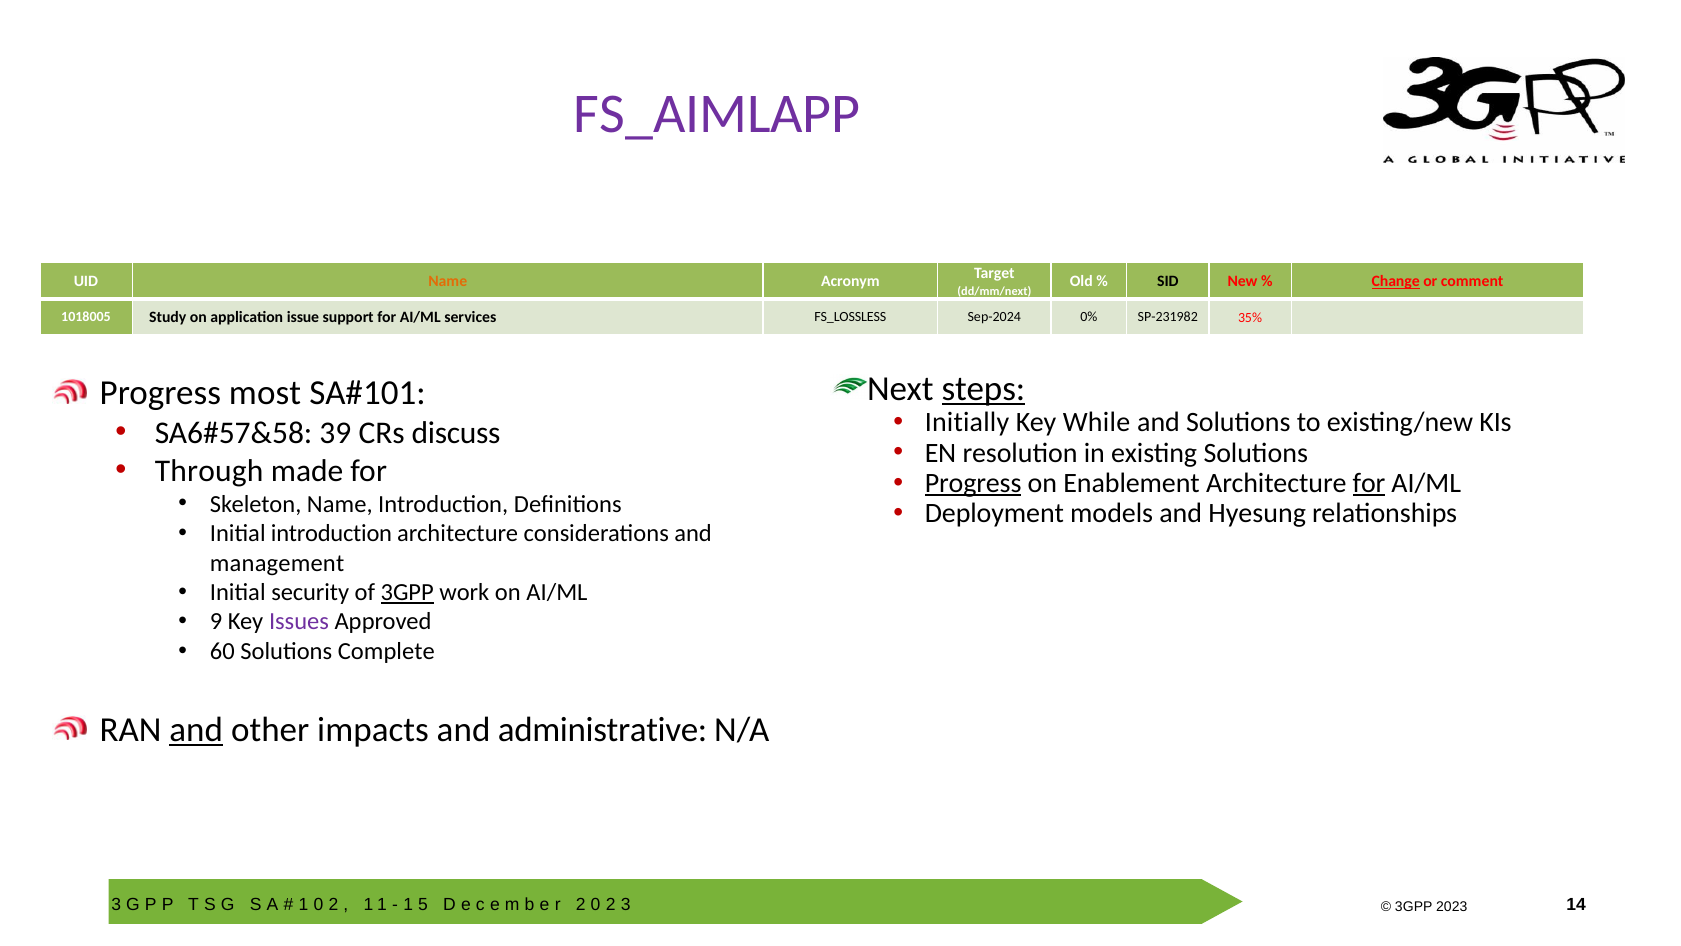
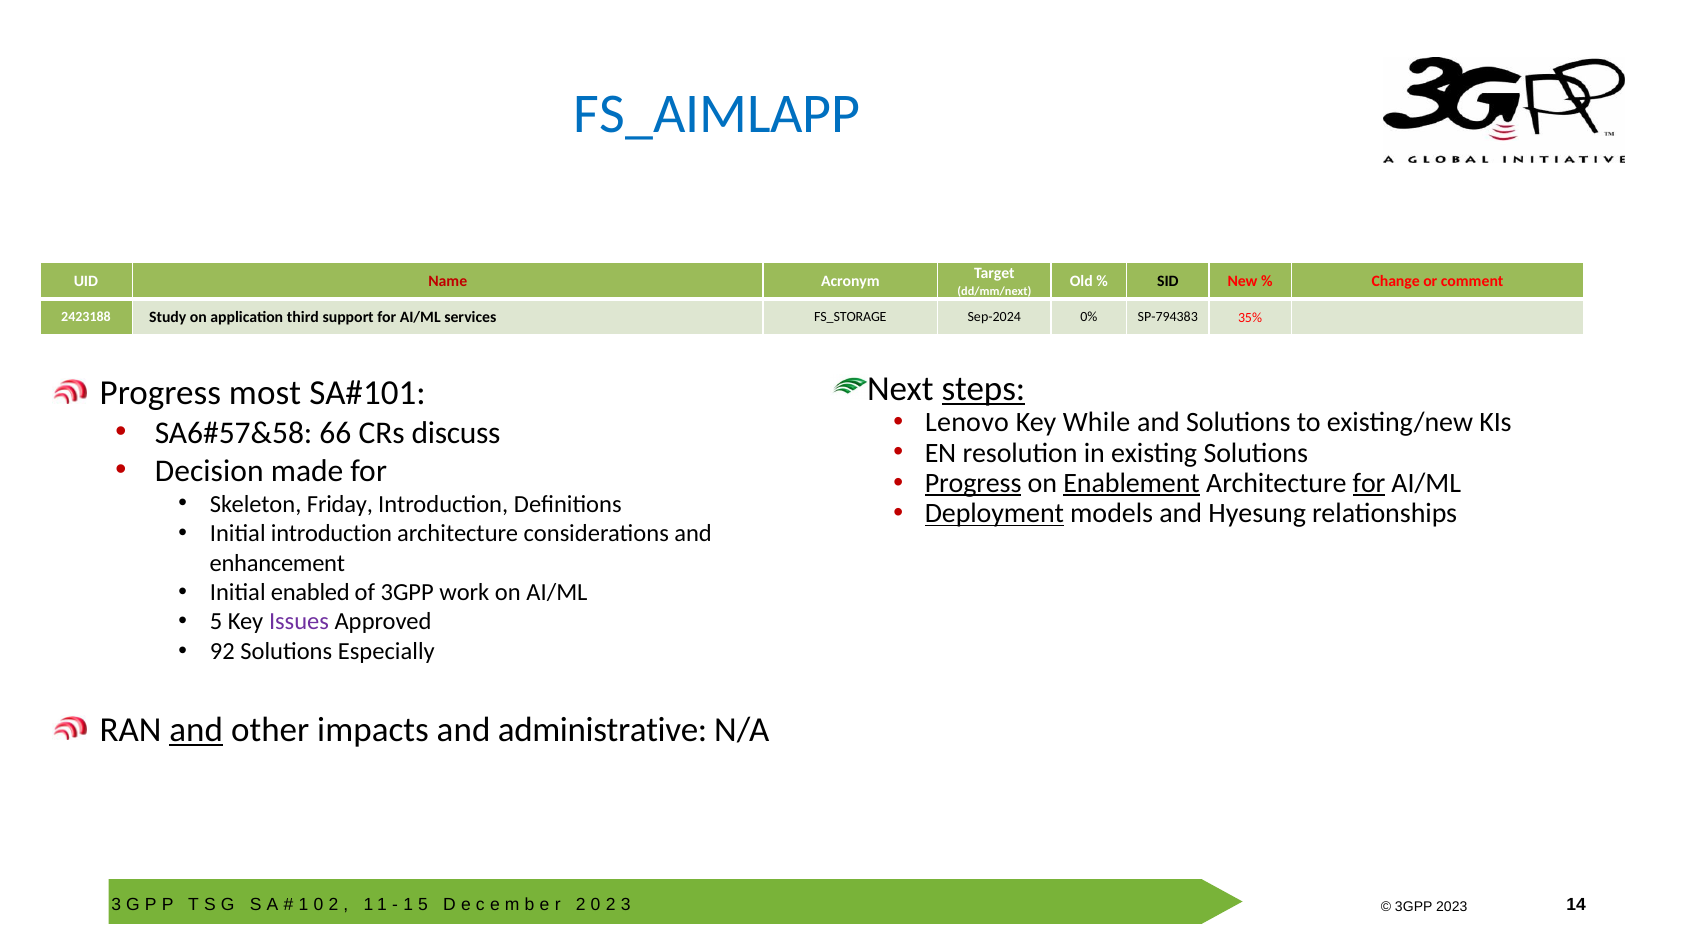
FS_AIMLAPP colour: purple -> blue (717, 114)
Name colour: orange -> red (448, 281)
Change underline: present -> none (1396, 281)
1018005: 1018005 -> 2423188 (86, 317)
issue: issue -> third (303, 317)
FS_LOSSLESS: FS_LOSSLESS -> FS_STORAGE (850, 317)
SP-231982: SP-231982 -> SP-794383 (1168, 317)
Initially: Initially -> Lenovo (967, 422)
39: 39 -> 66 (335, 433)
Through: Through -> Decision (209, 471)
Enablement underline: none -> present (1132, 483)
Skeleton Name: Name -> Friday (340, 504)
Deployment underline: none -> present (994, 513)
management: management -> enhancement (277, 563)
security: security -> enabled (310, 592)
3GPP underline: present -> none (407, 592)
9: 9 -> 5 (216, 622)
60: 60 -> 92 (222, 651)
Complete: Complete -> Especially (386, 651)
